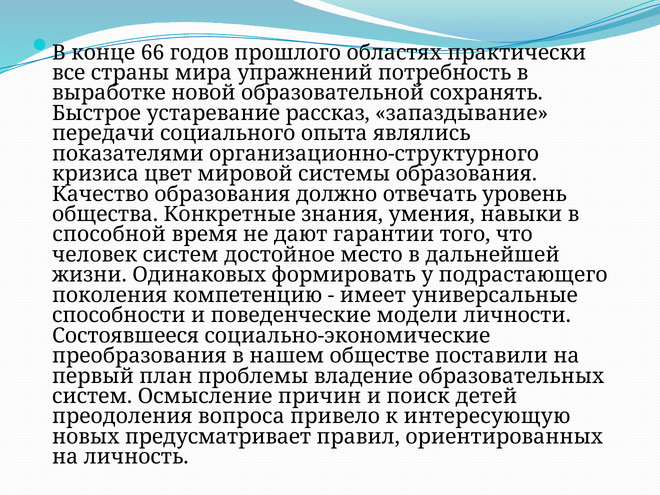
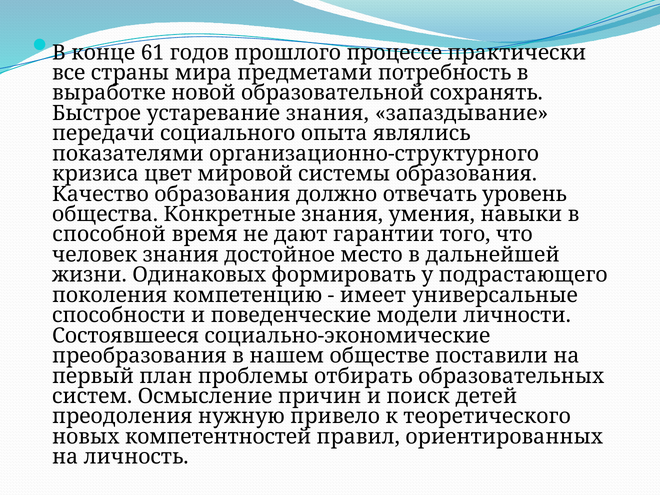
66: 66 -> 61 (153, 53)
областях: областях -> процессе (394, 53)
упражнений: упражнений -> предметами (305, 73)
устаревание рассказ: рассказ -> знания (327, 113)
человек систем: систем -> знания (181, 255)
владение: владение -> отбирать (363, 376)
вопроса: вопроса -> нужную (241, 416)
интересующую: интересующую -> теоретического (487, 416)
предусматривает: предусматривает -> компетентностей (218, 437)
